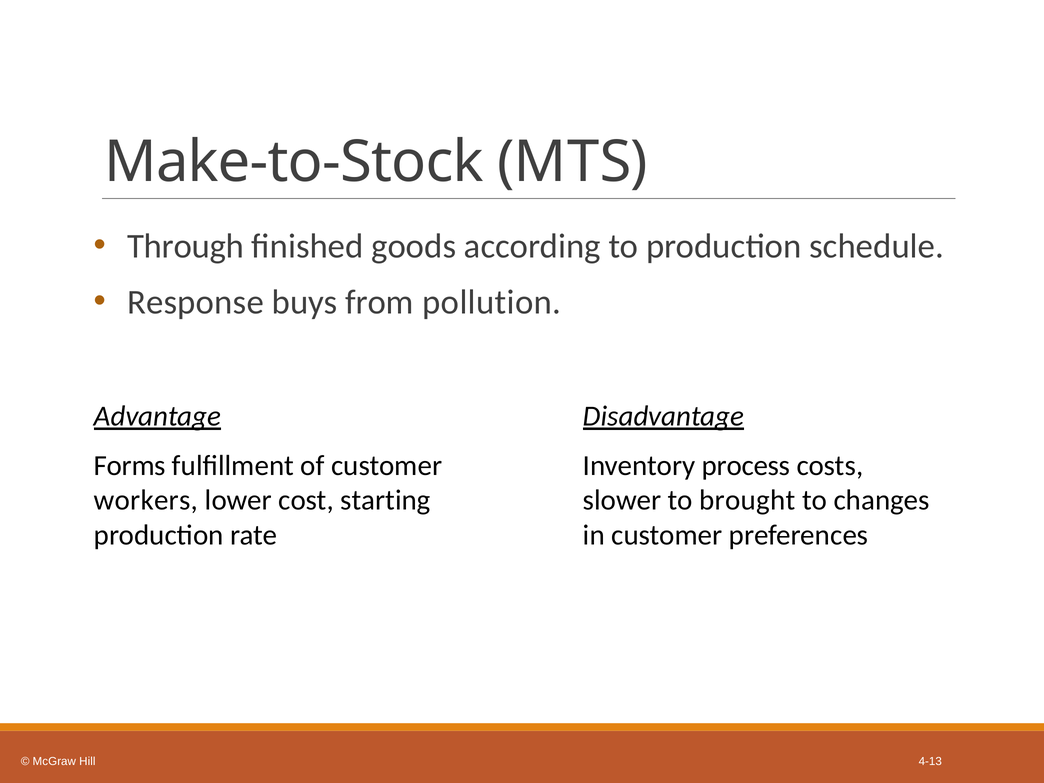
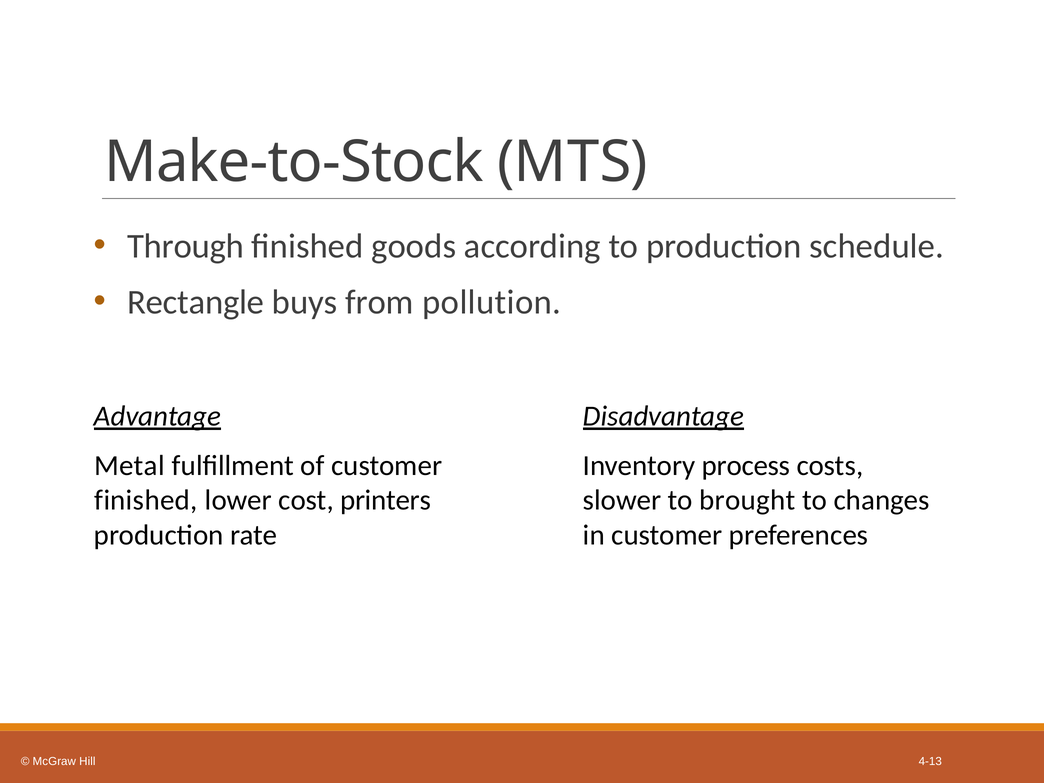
Response: Response -> Rectangle (196, 302)
Forms: Forms -> Metal (129, 465)
workers: workers -> finished (146, 500)
starting: starting -> printers (386, 500)
